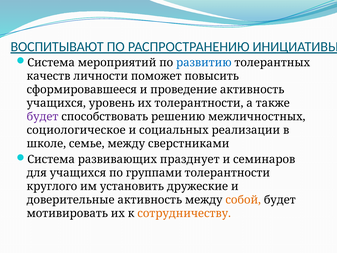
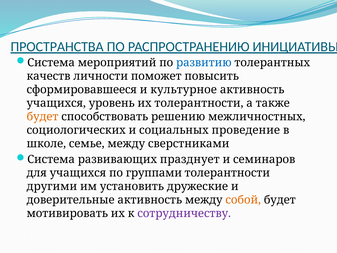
ВОСПИТЫВАЮТ: ВОСПИТЫВАЮТ -> ПРОСТРАНСТВА (57, 47)
проведение: проведение -> культурное (184, 90)
будет colour: purple -> orange (43, 116)
социологическое: социологическое -> социологических (76, 130)
реализации: реализации -> проведение (246, 130)
круглого: круглого -> другими (52, 186)
сотрудничеству colour: orange -> purple (184, 213)
